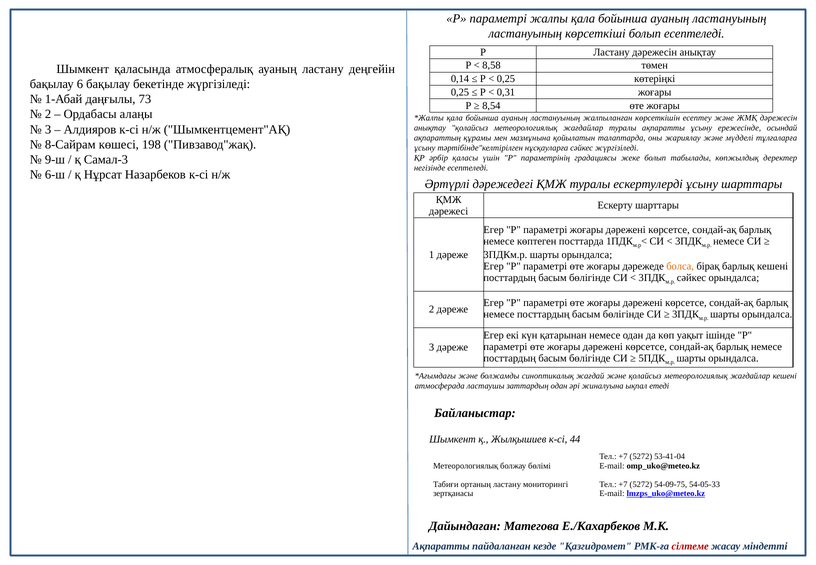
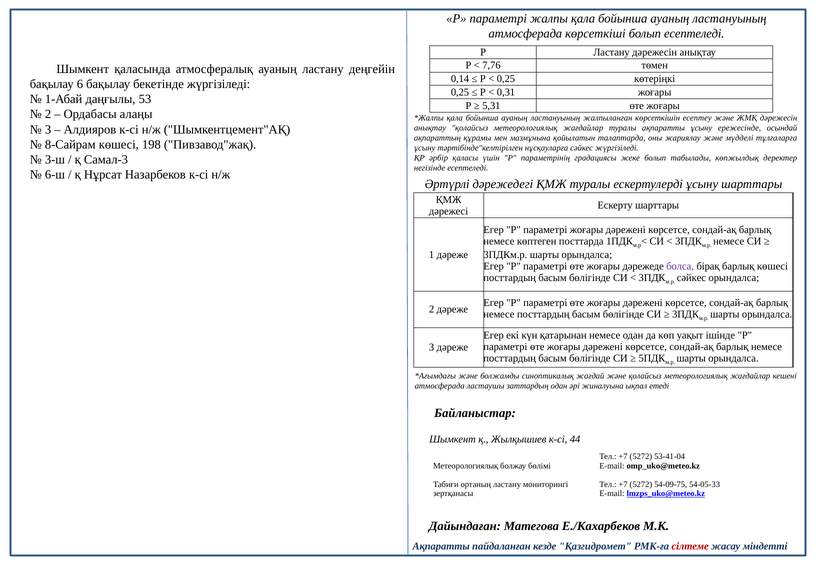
ластануының: ластануының -> атмосферада (525, 34)
8,58: 8,58 -> 7,76 (491, 65)
73: 73 -> 53 (145, 99)
8,54: 8,54 -> 5,31 (491, 106)
9-ш: 9-ш -> 3-ш (55, 160)
болса colour: orange -> purple (680, 266)
барлық кешені: кешені -> көшесі (773, 266)
